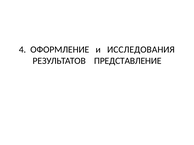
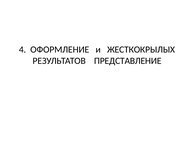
ИССЛЕДОВАНИЯ: ИССЛЕДОВАНИЯ -> ЖЕСТКОКРЫЛЫХ (141, 50)
